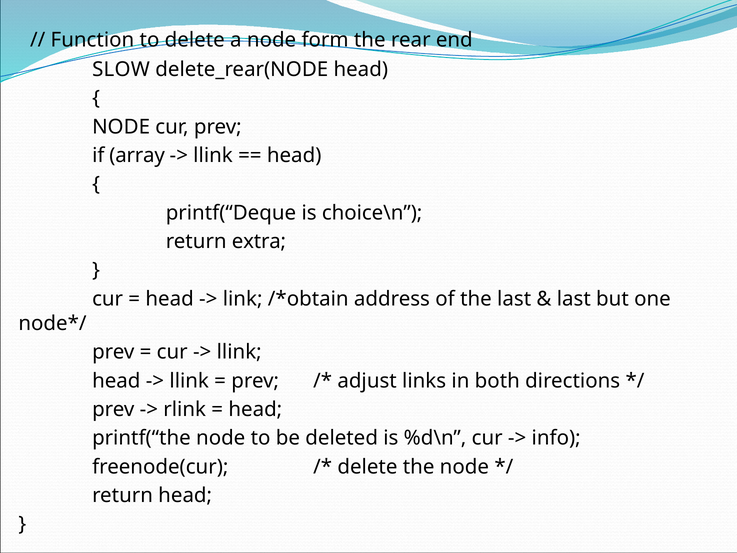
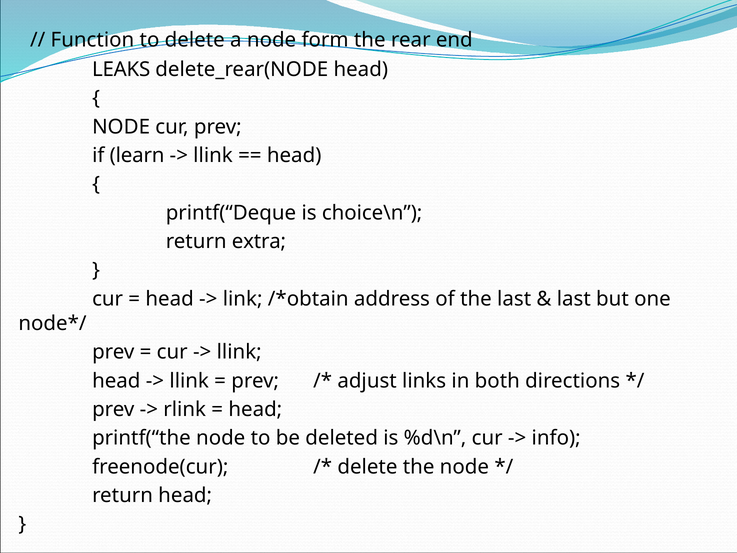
SLOW: SLOW -> LEAKS (121, 69)
array: array -> learn (137, 155)
